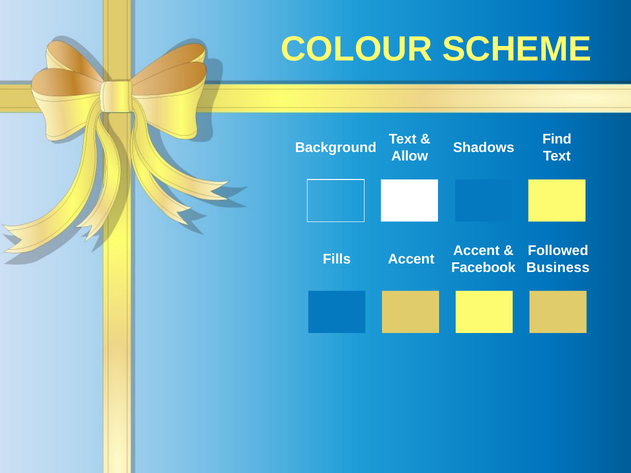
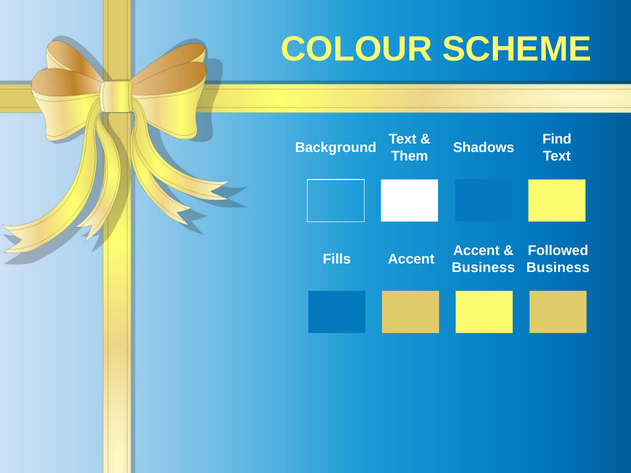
Allow: Allow -> Them (410, 156)
Facebook: Facebook -> Business (483, 268)
